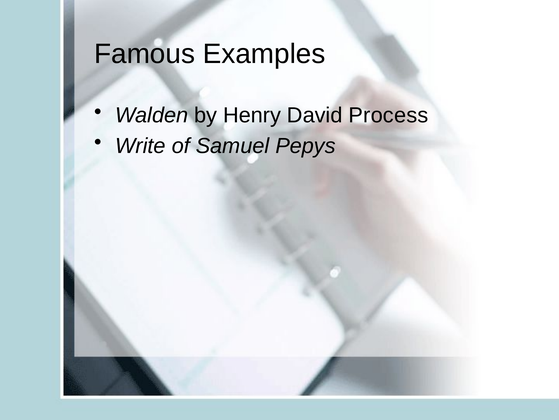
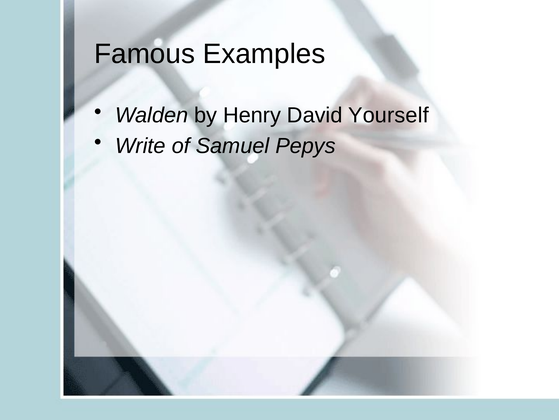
Process: Process -> Yourself (388, 115)
